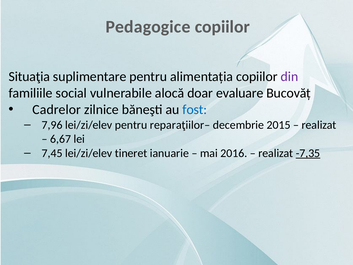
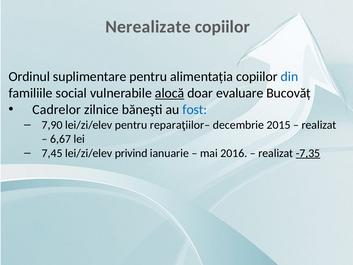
Pedagogice: Pedagogice -> Nerealizate (148, 27)
Situaţia: Situaţia -> Ordinul (29, 77)
din colour: purple -> blue (289, 77)
alocă underline: none -> present (170, 93)
7,96: 7,96 -> 7,90 (52, 125)
tineret: tineret -> privind (131, 153)
